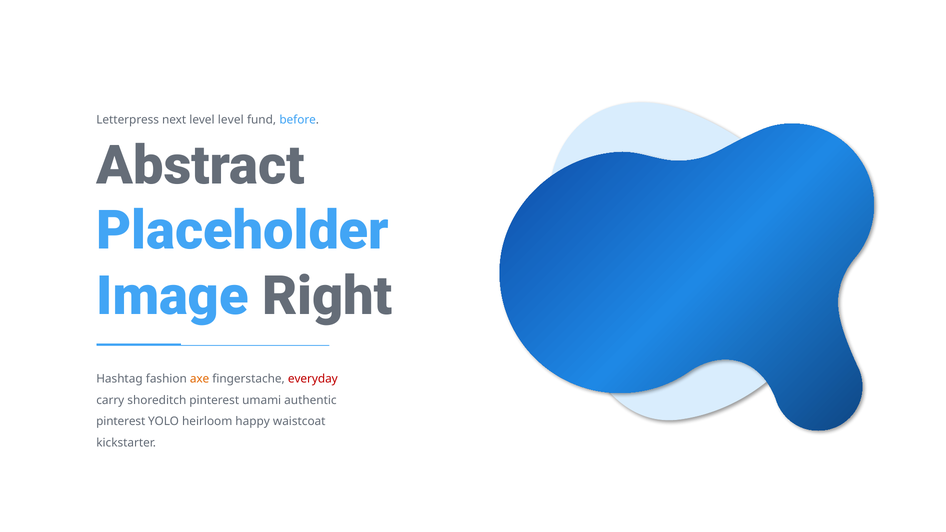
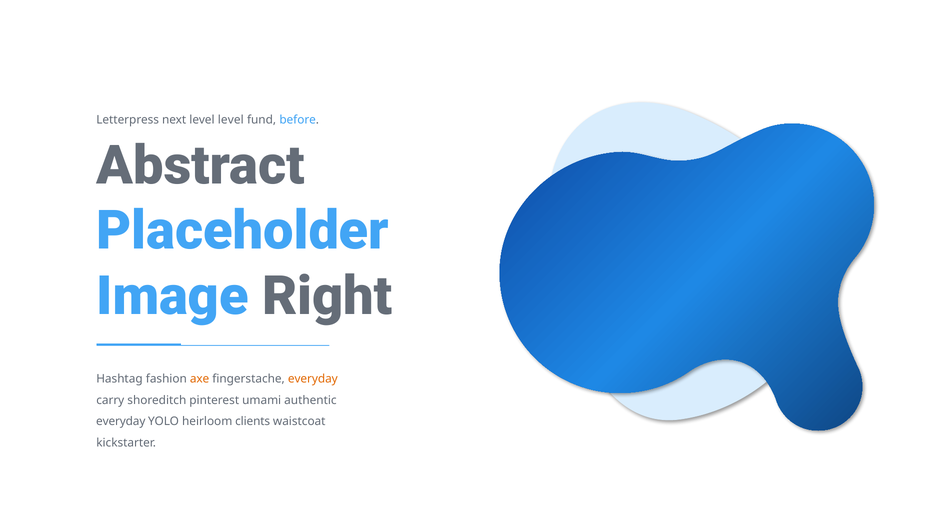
everyday colour: red -> orange (313, 379)
pinterest: pinterest -> everyday (121, 422)
happy: happy -> clients (253, 422)
